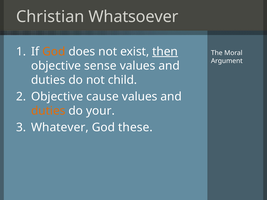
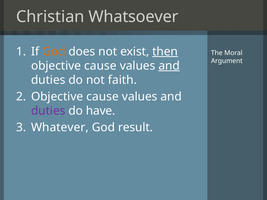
sense: sense -> cause (100, 66)
and underline: none -> present (169, 66)
child: child -> faith (122, 80)
duties colour: orange -> purple (48, 111)
your: your -> have (101, 111)
these: these -> result (135, 128)
